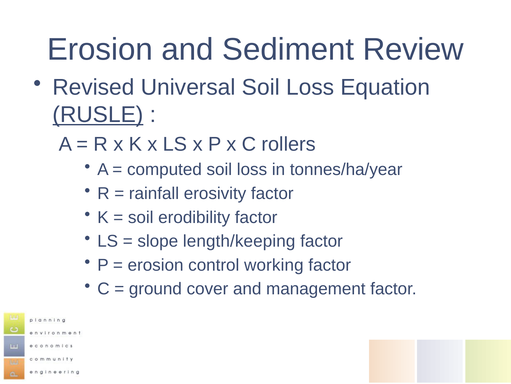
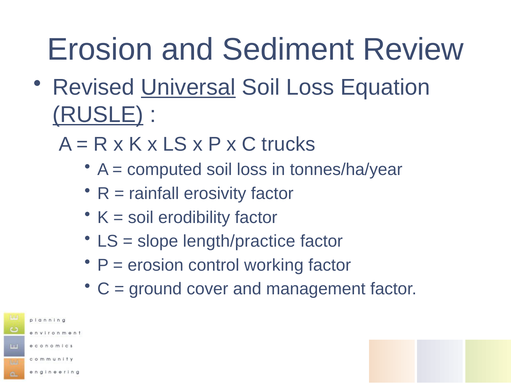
Universal underline: none -> present (188, 87)
rollers: rollers -> trucks (289, 144)
length/keeping: length/keeping -> length/practice (239, 241)
